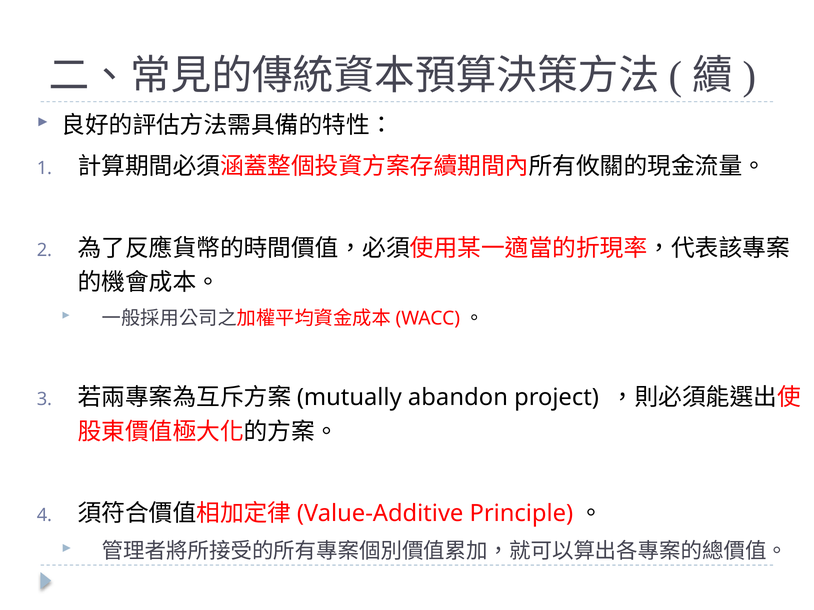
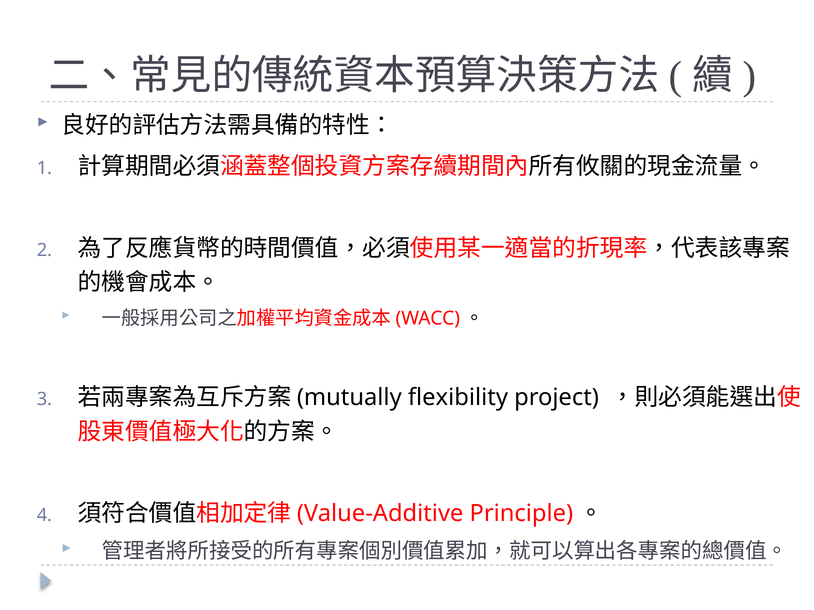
abandon: abandon -> flexibility (458, 398)
